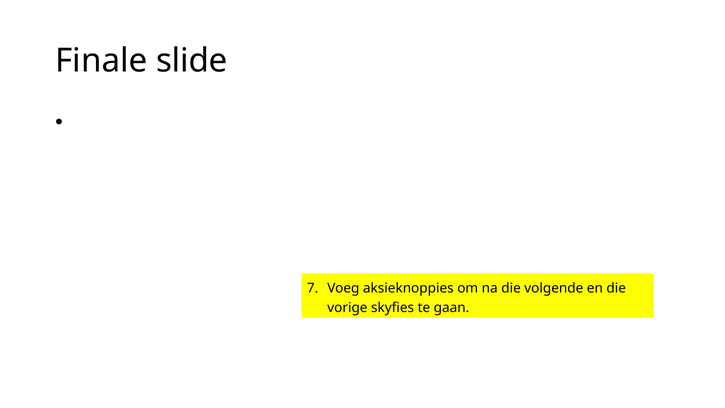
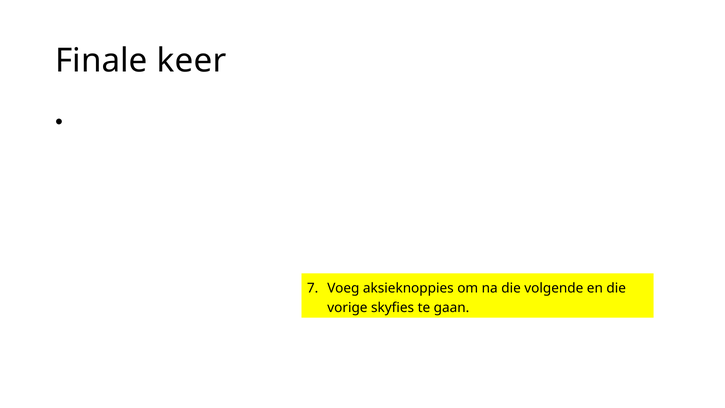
slide: slide -> keer (192, 61)
